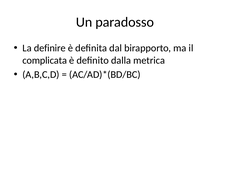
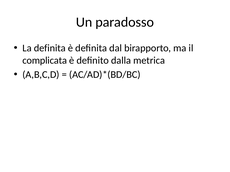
La definire: definire -> definita (50, 48)
